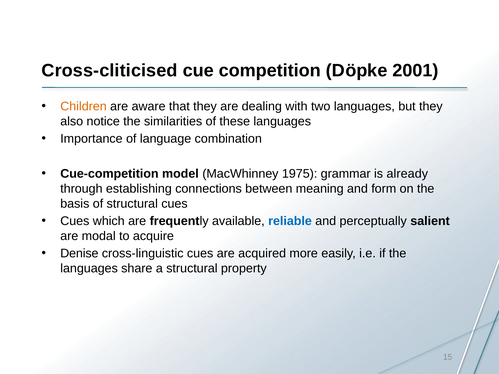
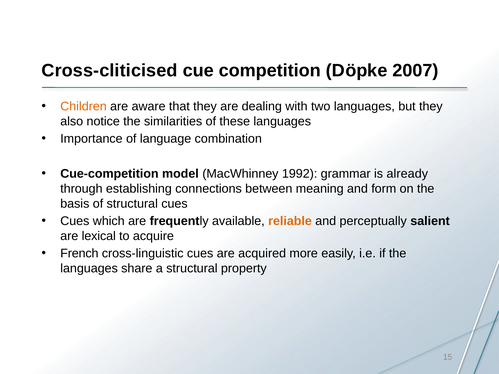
2001: 2001 -> 2007 (415, 71)
1975: 1975 -> 1992 (300, 174)
reliable colour: blue -> orange (290, 221)
modal: modal -> lexical (99, 236)
Denise: Denise -> French (79, 254)
